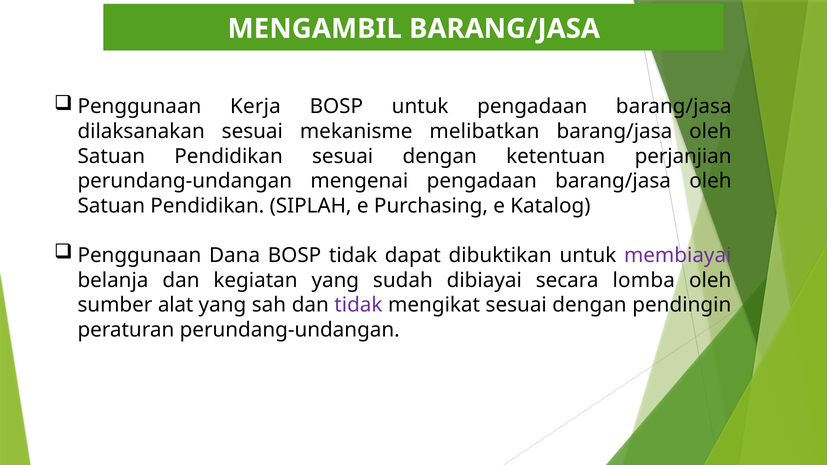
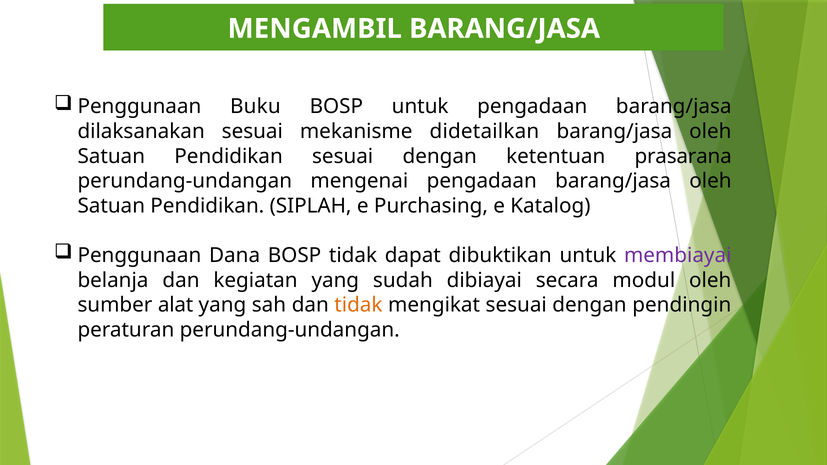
Kerja: Kerja -> Buku (255, 107)
melibatkan: melibatkan -> didetailkan (484, 131)
perjanjian: perjanjian -> prasarana (683, 156)
lomba: lomba -> modul (644, 280)
tidak colour: purple -> orange (358, 305)
